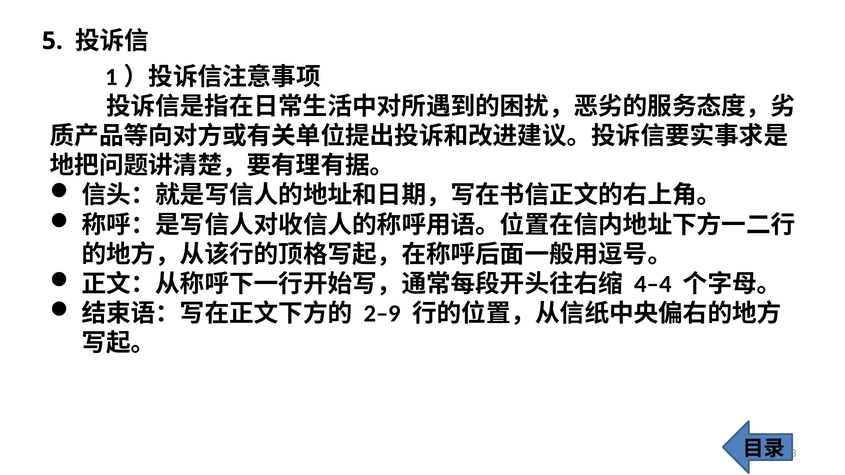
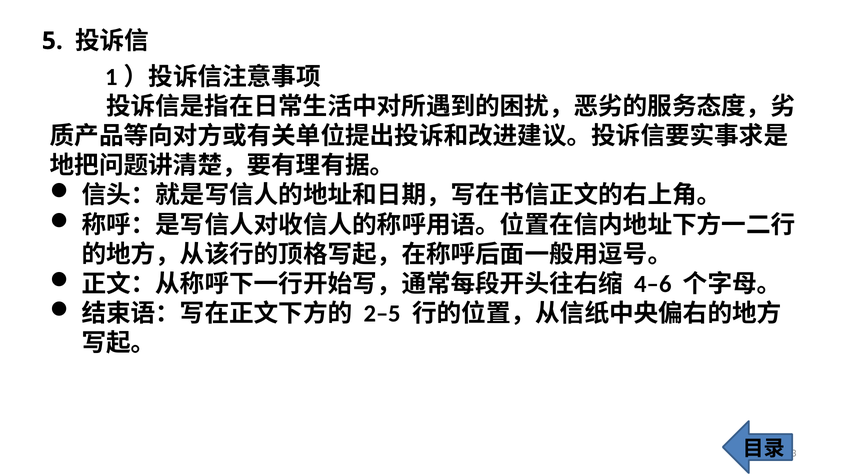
4–4: 4–4 -> 4–6 (653, 284)
2–9: 2–9 -> 2–5 (382, 314)
